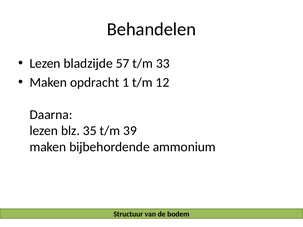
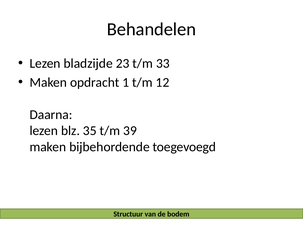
57: 57 -> 23 (123, 64)
ammonium: ammonium -> toegevoegd (184, 147)
